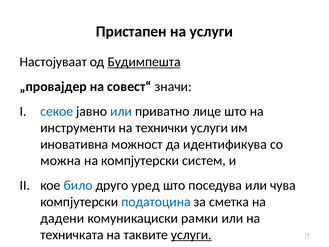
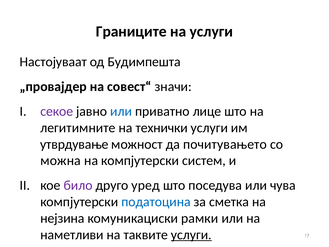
Пристапен: Пристапен -> Границите (131, 32)
Будимпешта underline: present -> none (144, 62)
секое colour: blue -> purple (57, 111)
инструменти: инструменти -> легитимните (78, 128)
иновативна: иновативна -> утврдување (74, 144)
идентификува: идентификува -> почитувањето (225, 144)
било colour: blue -> purple (78, 185)
дадени: дадени -> нејзина (62, 218)
техничката: техничката -> наметливи (72, 235)
